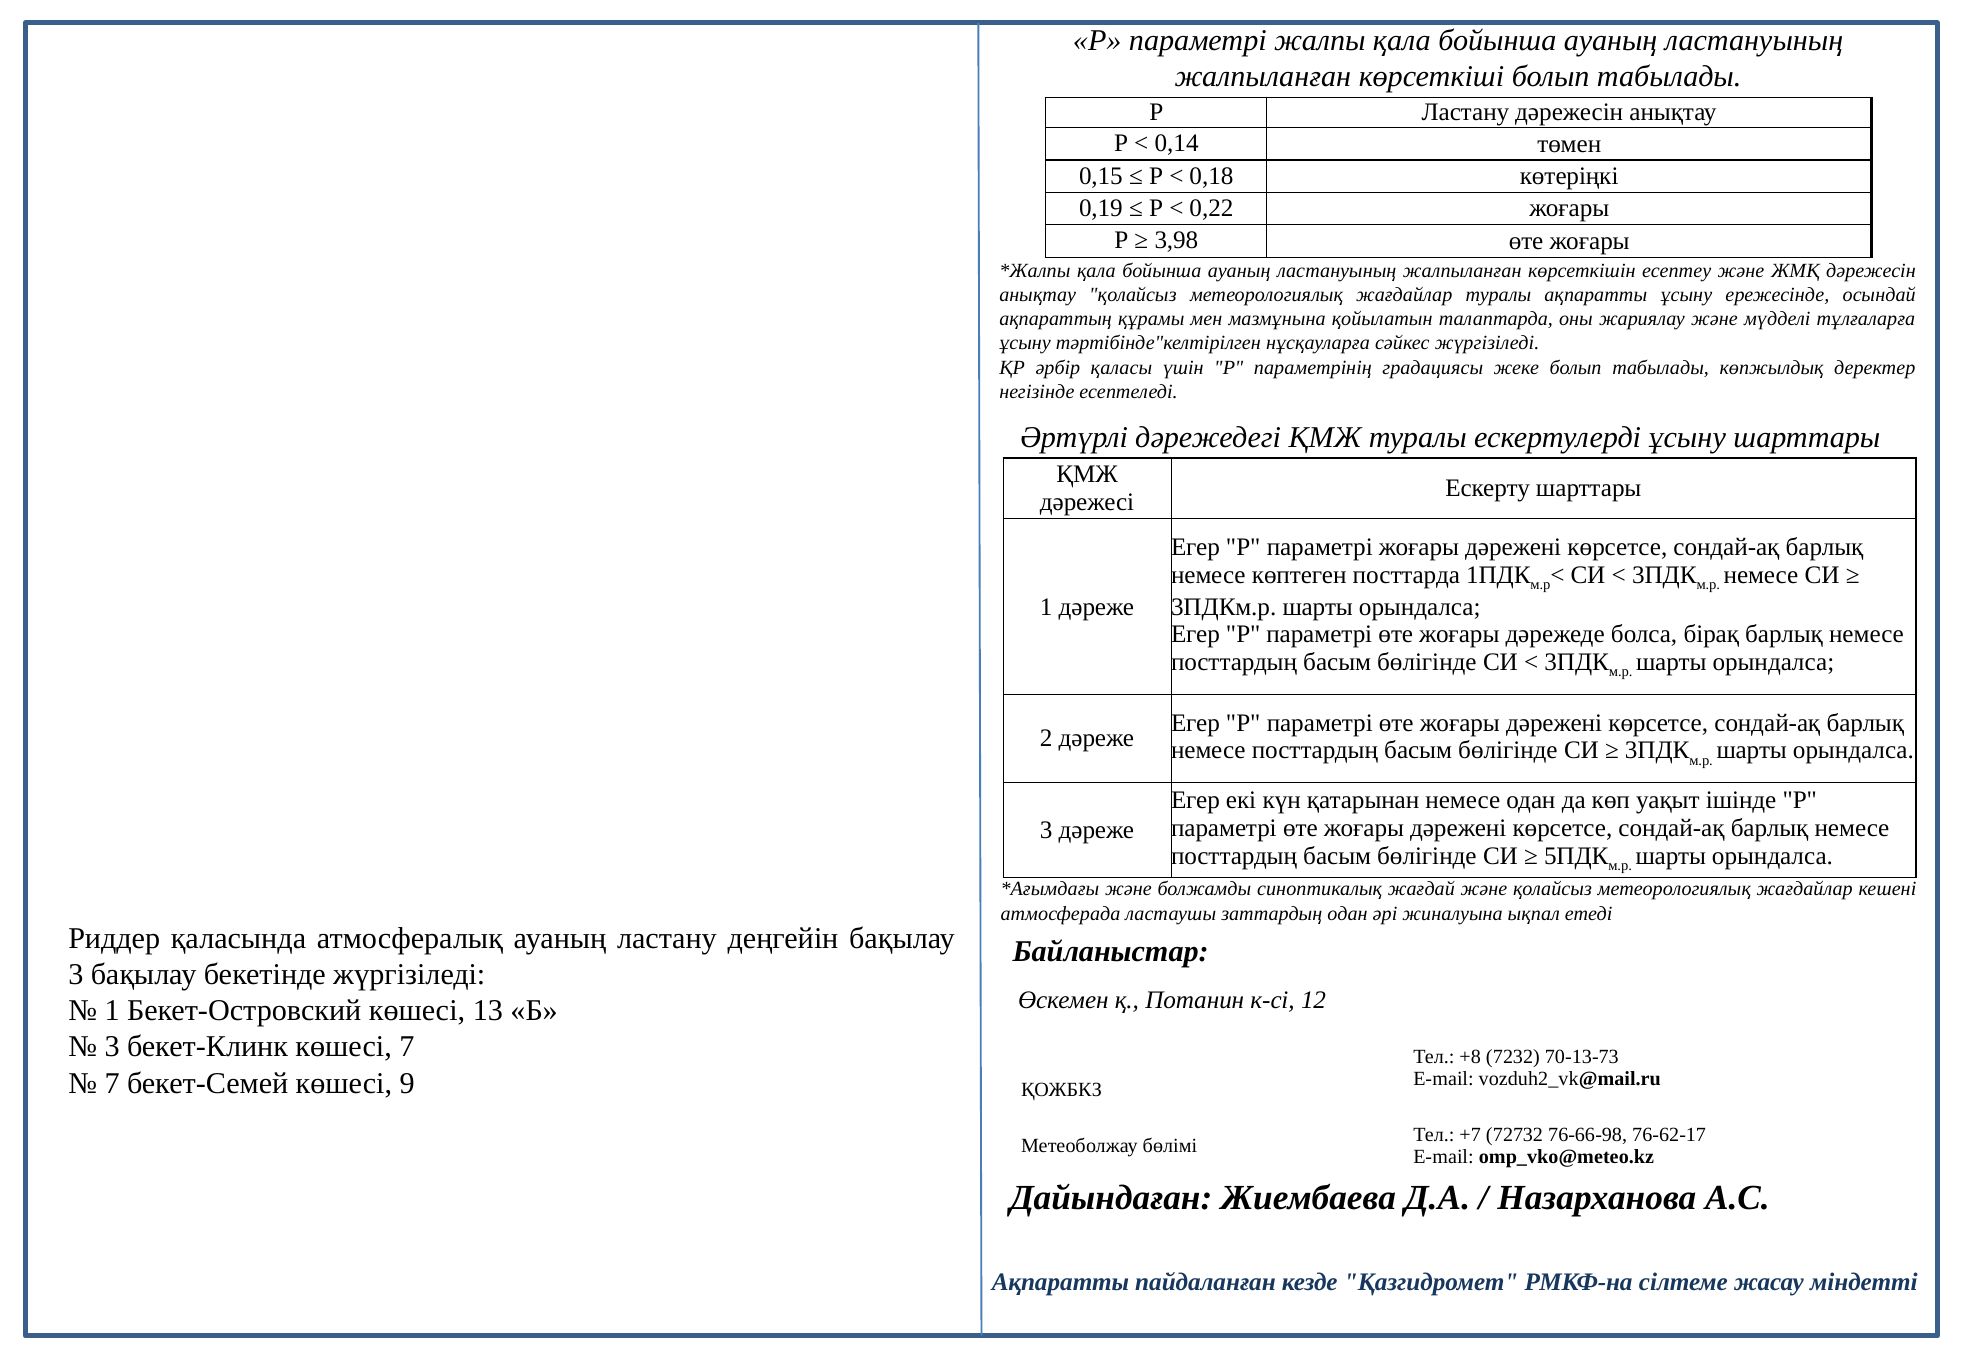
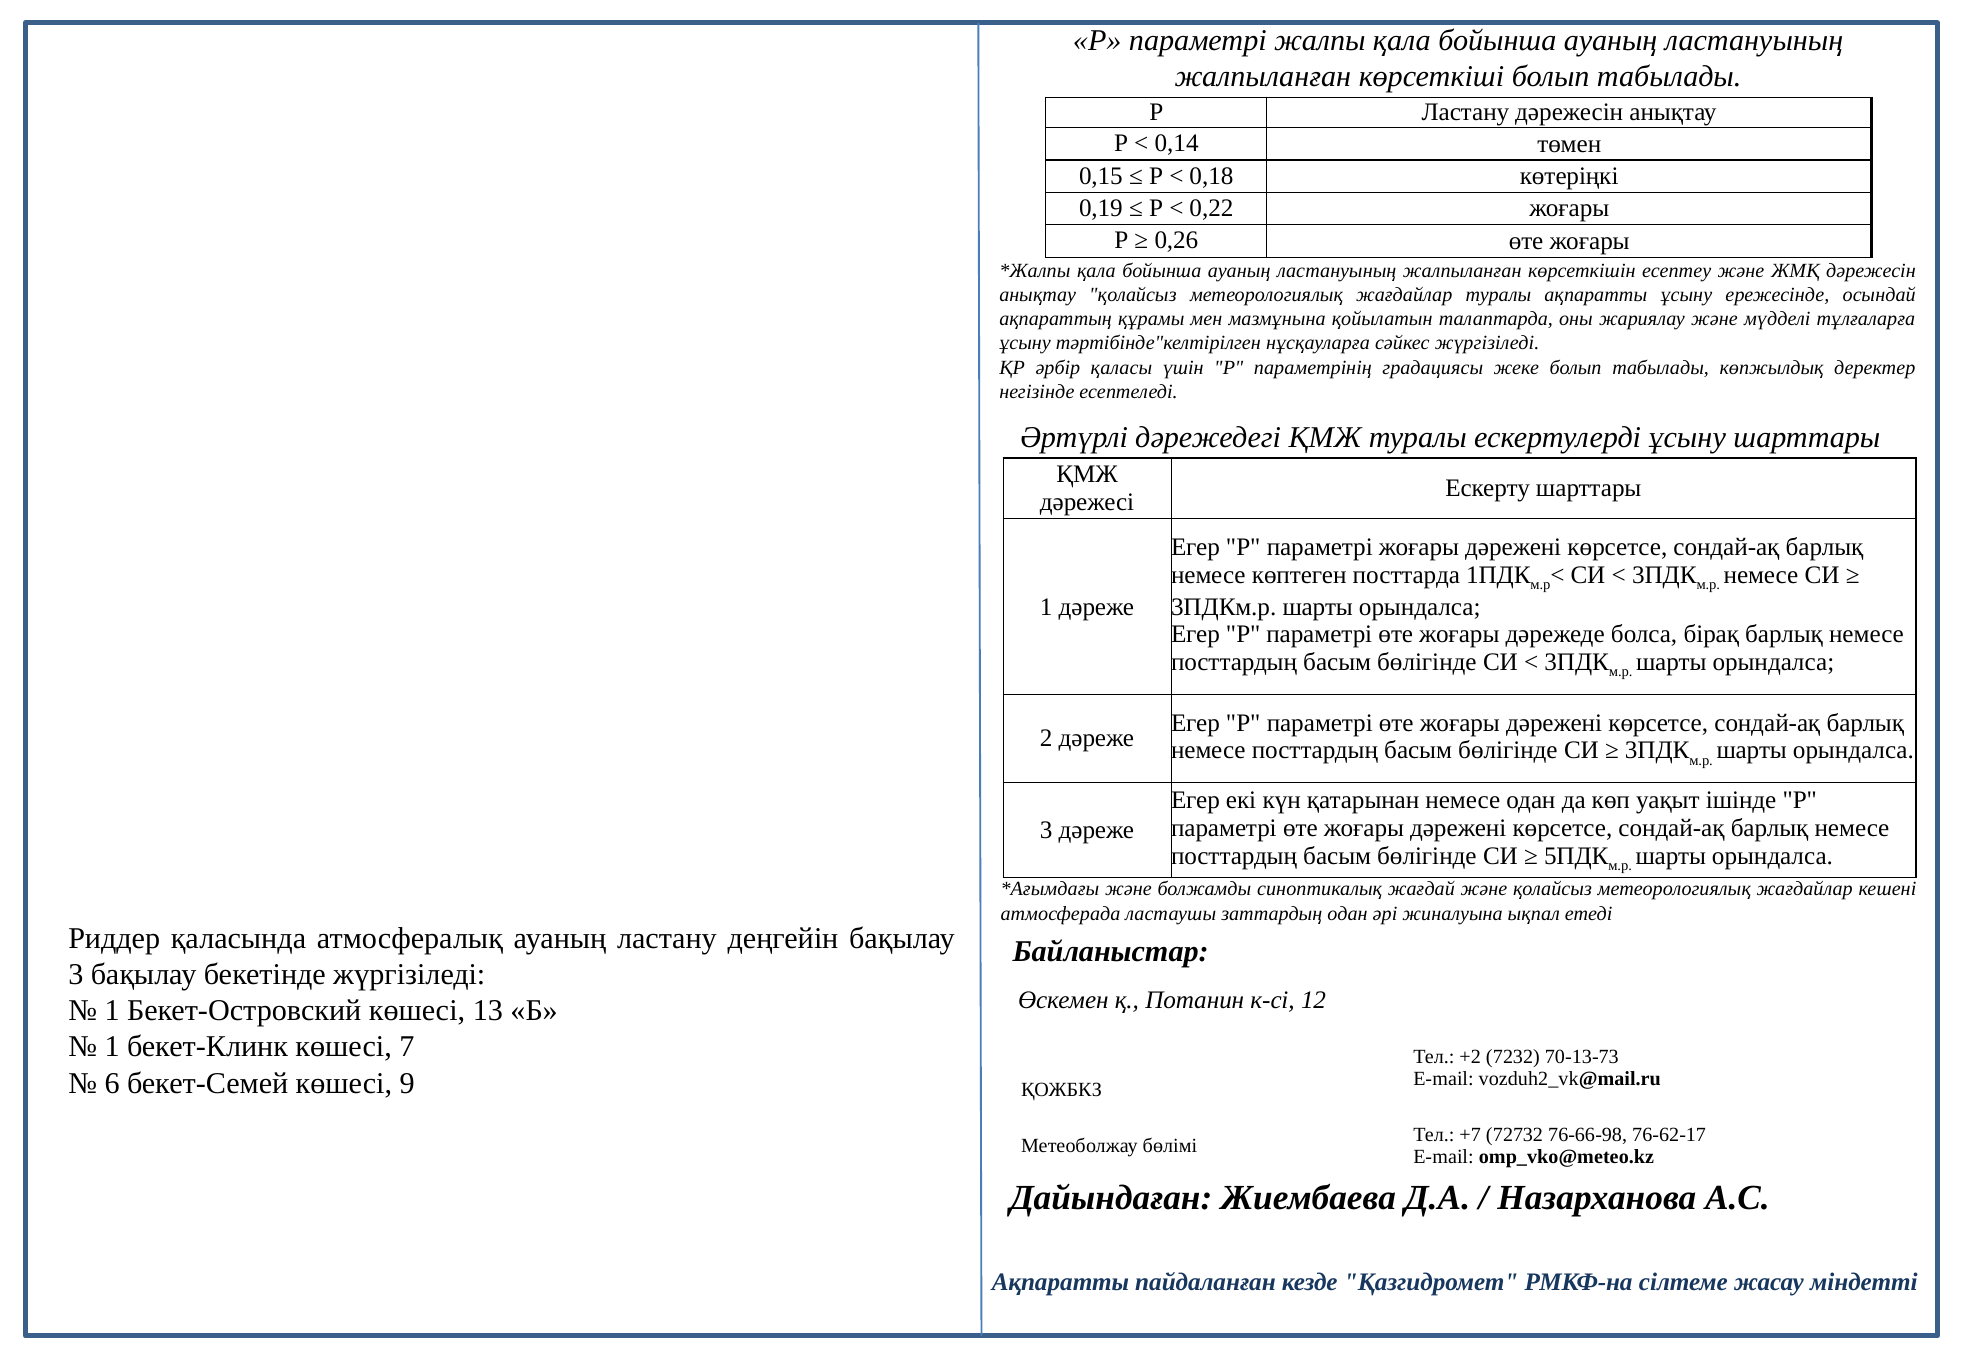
3,98: 3,98 -> 0,26 (1176, 241)
3: 3 -> 1 (112, 1047)
+8: +8 -> +2 (1470, 1056)
7: 7 -> 6 (112, 1083)
